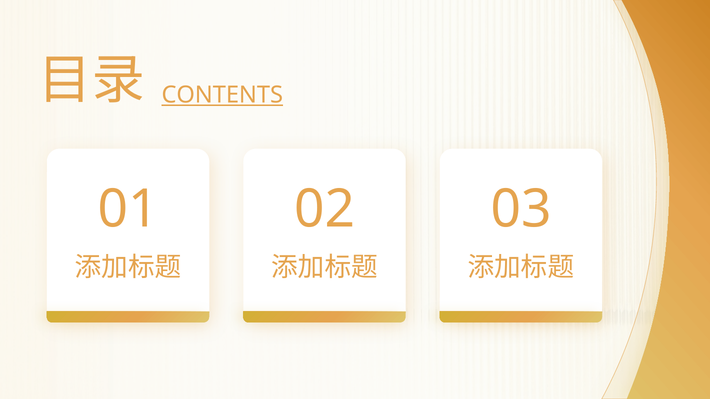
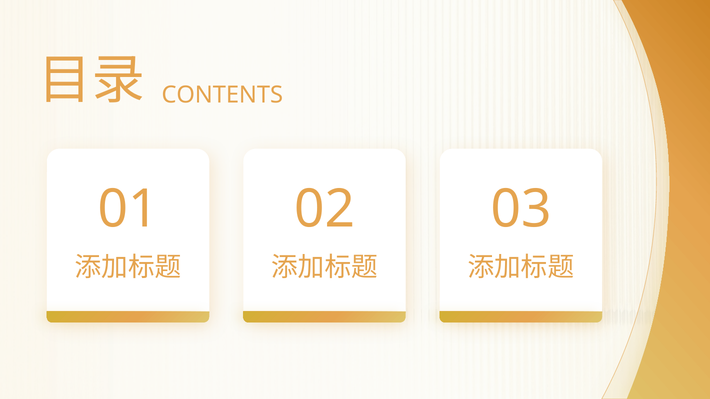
CONTENTS underline: present -> none (222, 95)
